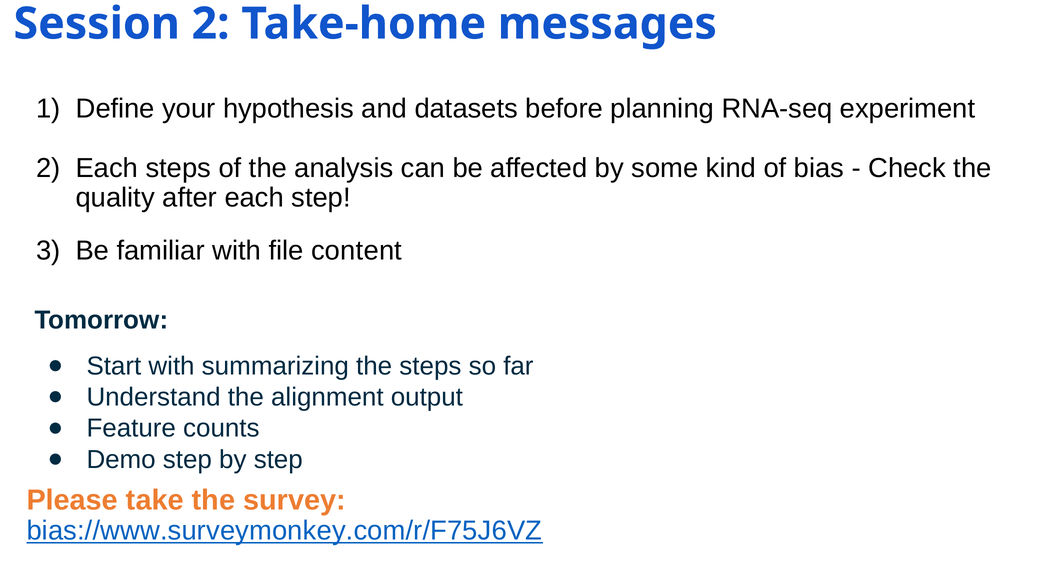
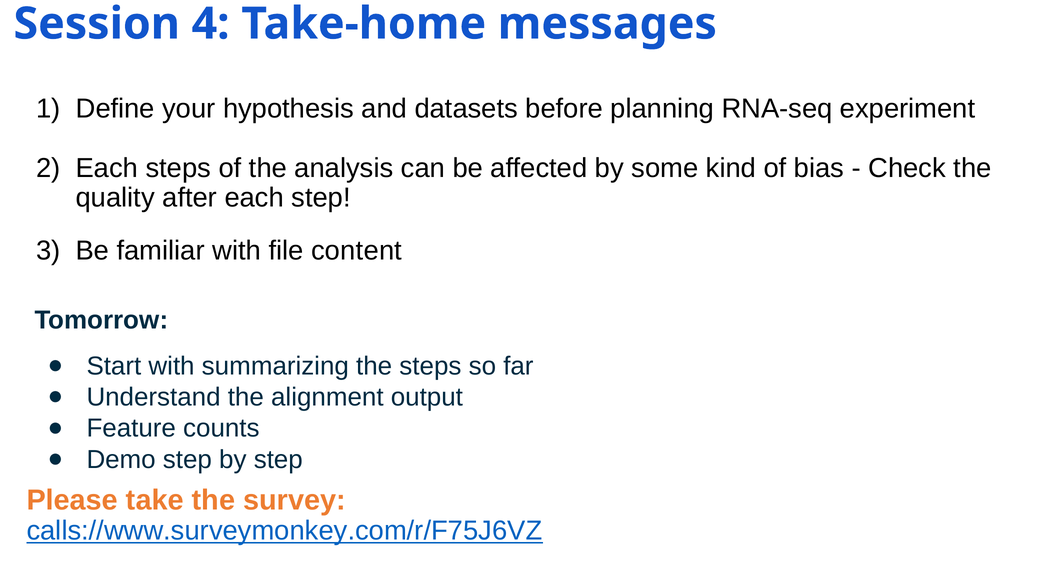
Session 2: 2 -> 4 (211, 24)
bias://www.surveymonkey.com/r/F75J6VZ: bias://www.surveymonkey.com/r/F75J6VZ -> calls://www.surveymonkey.com/r/F75J6VZ (284, 530)
